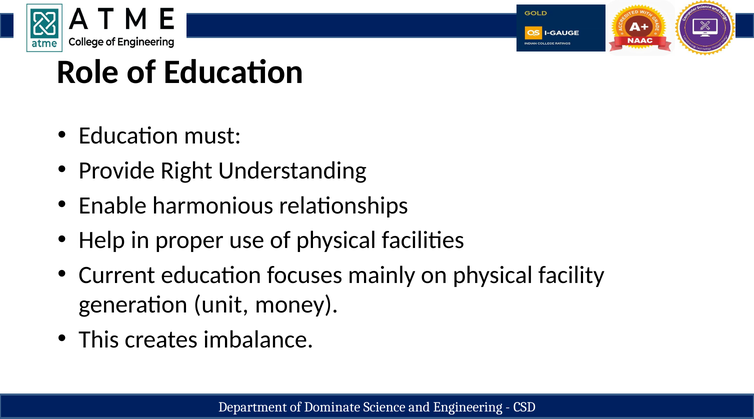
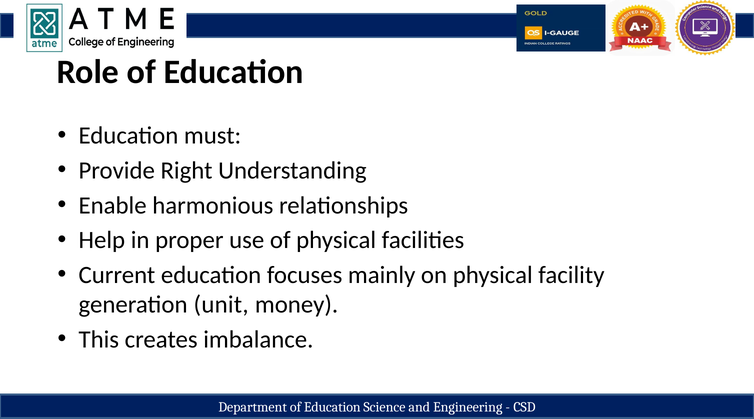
Department of Dominate: Dominate -> Education (332, 407)
